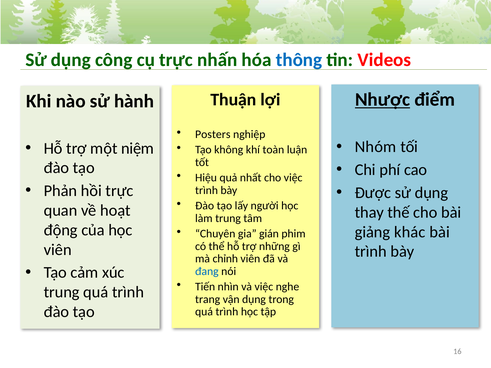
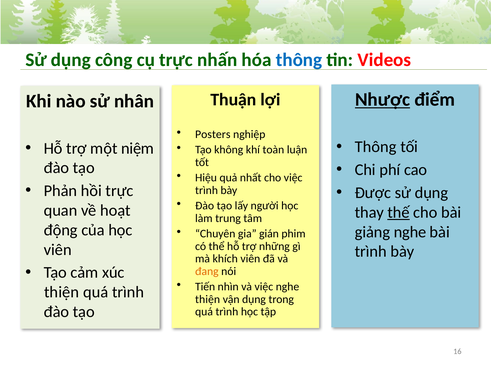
hành: hành -> nhân (134, 101)
Nhóm: Nhóm -> Thông (376, 147)
thế underline: none -> present (398, 212)
giảng khác: khác -> nghe (410, 232)
chỉnh: chỉnh -> khích (225, 259)
đang colour: blue -> orange (207, 271)
trung: trung -> thiện (62, 292)
trang: trang -> thiện (208, 299)
